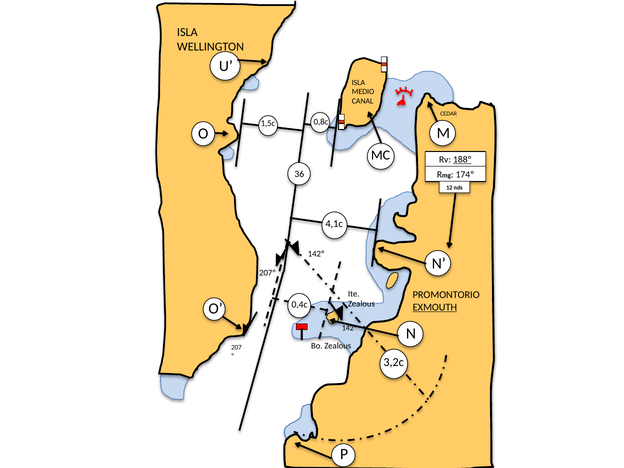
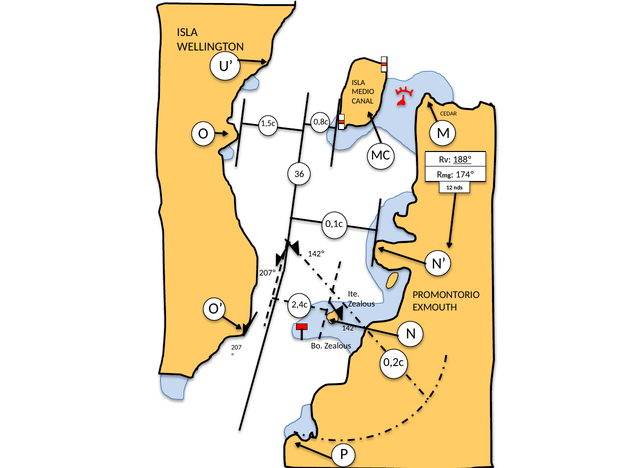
4,1c: 4,1c -> 0,1c (334, 224)
0,4c: 0,4c -> 2,4c (300, 305)
EXMOUTH underline: present -> none (435, 307)
3,2c: 3,2c -> 0,2c (394, 362)
